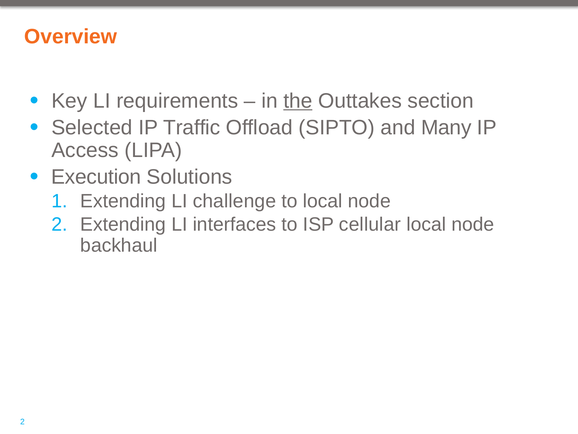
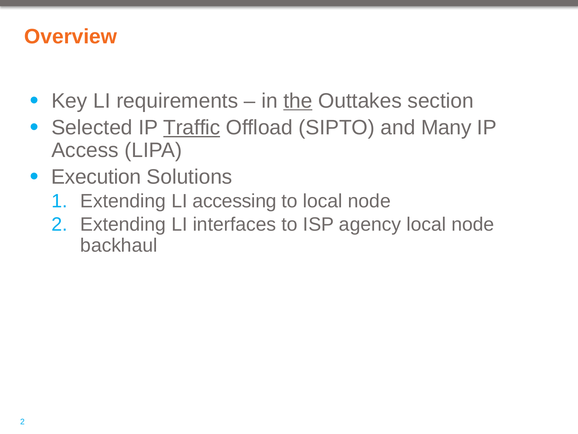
Traffic underline: none -> present (192, 128)
challenge: challenge -> accessing (235, 201)
cellular: cellular -> agency (370, 224)
